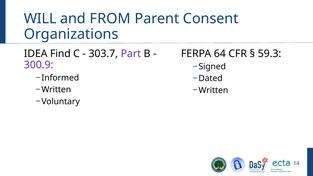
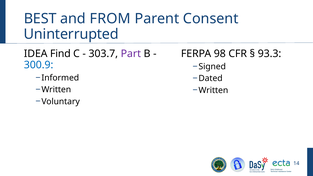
WILL: WILL -> BEST (40, 19)
Organizations: Organizations -> Uninterrupted (71, 34)
64: 64 -> 98 (220, 54)
59.3: 59.3 -> 93.3 (270, 54)
300.9 colour: purple -> blue (39, 65)
